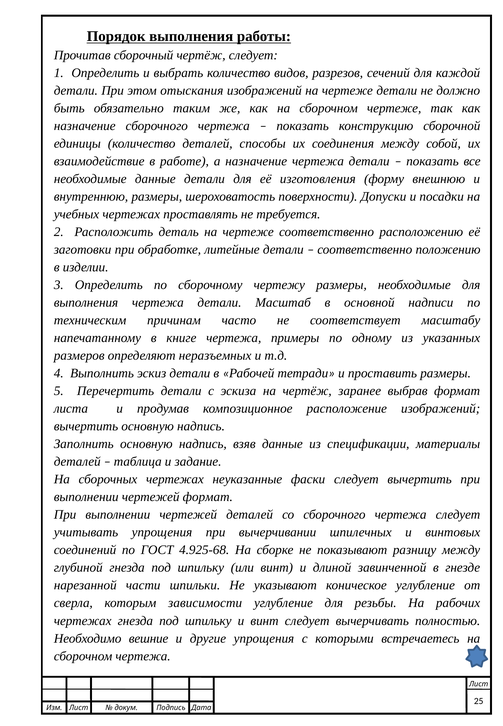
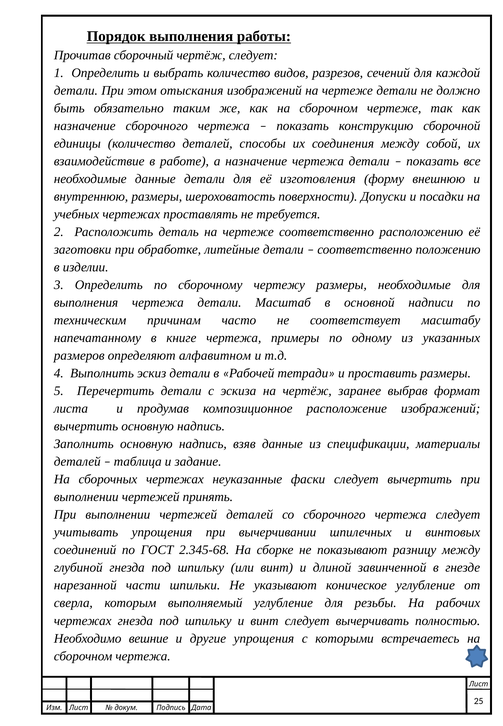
неразъемных: неразъемных -> алфавитном (215, 356)
чертежей формат: формат -> принять (208, 497)
4.925-68: 4.925-68 -> 2.345-68 (204, 550)
зависимости: зависимости -> выполняемый (205, 603)
